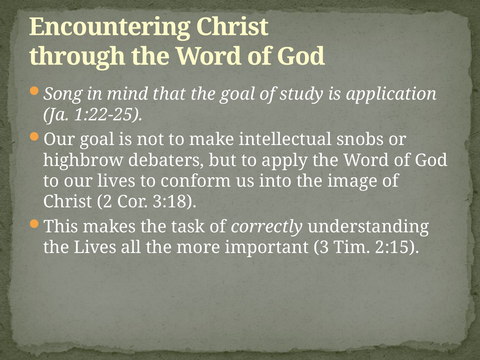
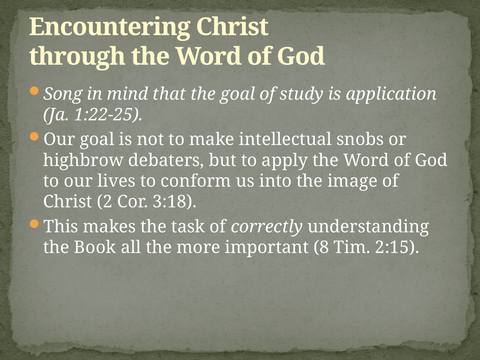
the Lives: Lives -> Book (95, 247)
3: 3 -> 8 (321, 247)
